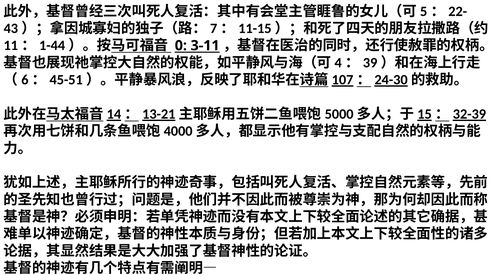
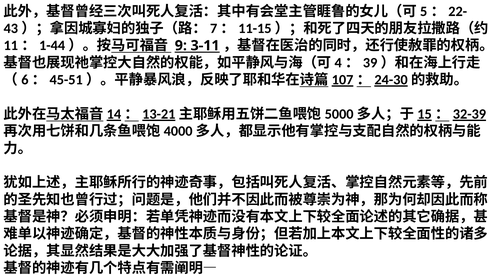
0: 0 -> 9 (181, 46)
